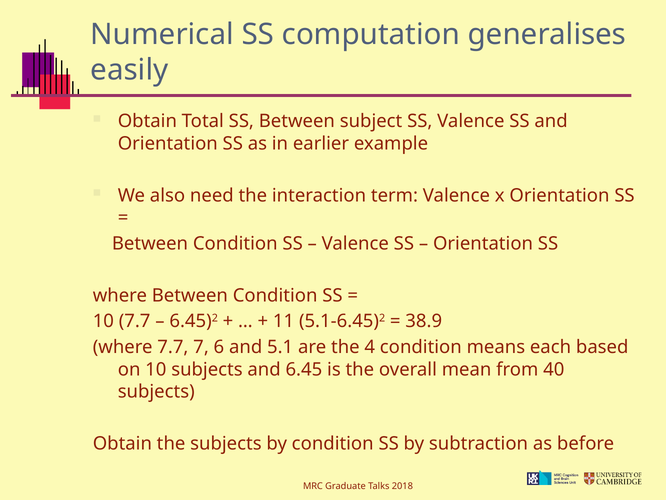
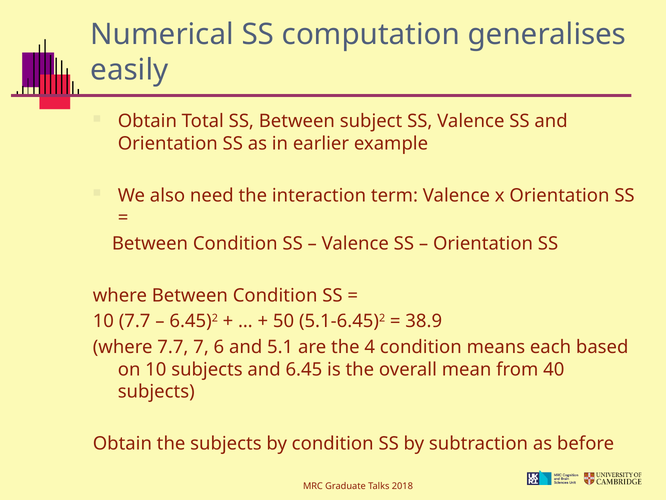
11: 11 -> 50 (284, 321)
